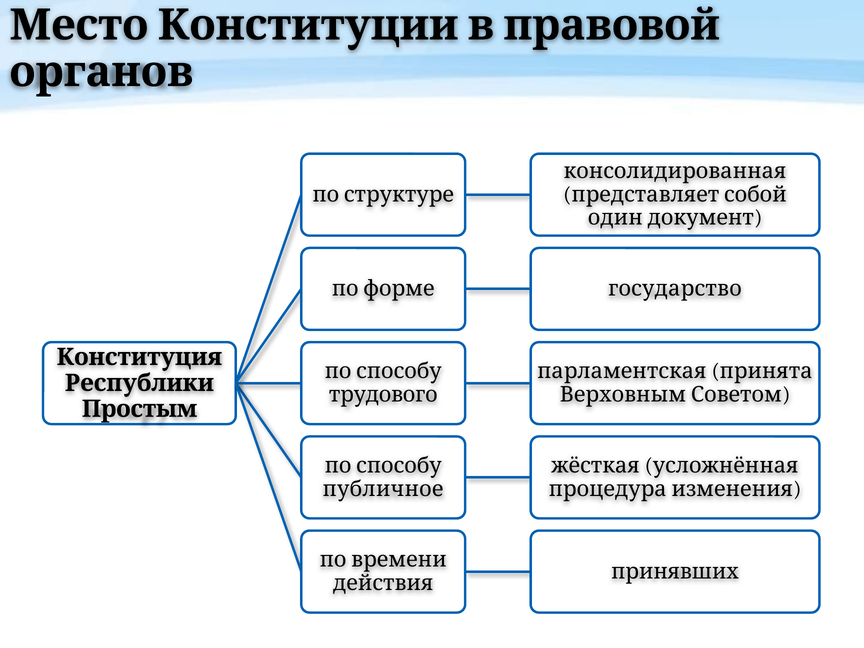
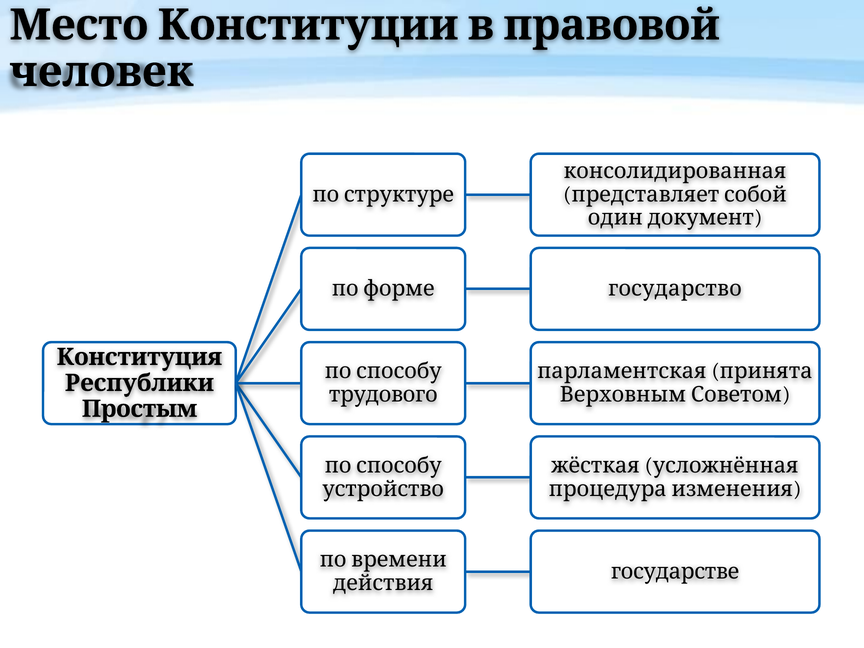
органов: органов -> человек (101, 72)
публичное: публичное -> устройство (383, 489)
принявших: принявших -> государстве (675, 571)
